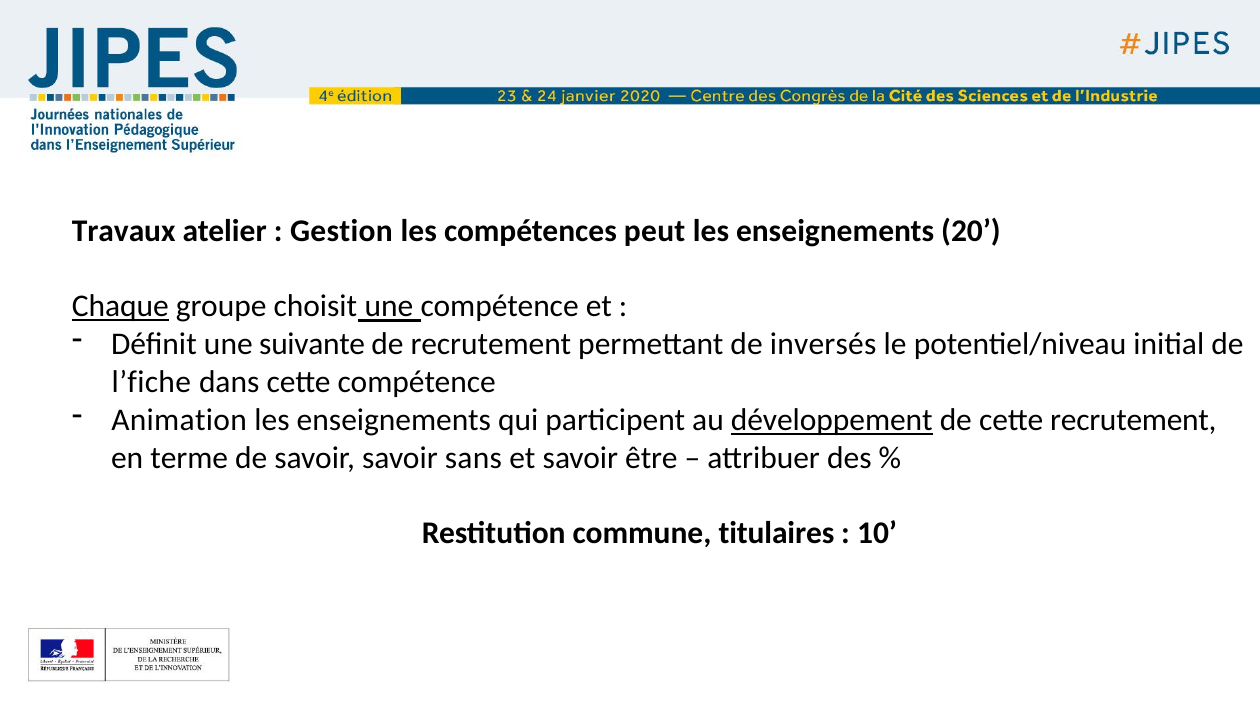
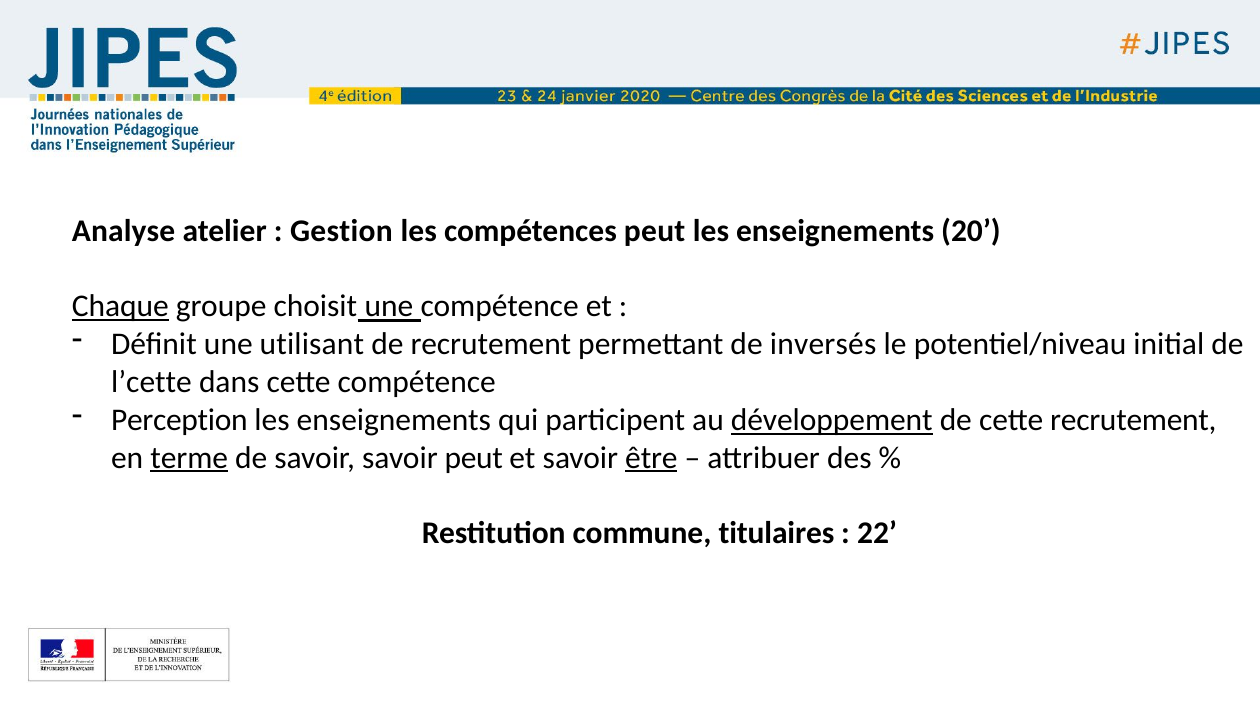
Travaux: Travaux -> Analyse (124, 231)
suivante: suivante -> utilisant (312, 344)
l’fiche: l’fiche -> l’cette (152, 382)
Animation: Animation -> Perception (179, 420)
terme underline: none -> present (189, 458)
savoir sans: sans -> peut (474, 458)
être underline: none -> present (651, 458)
10: 10 -> 22 (877, 533)
